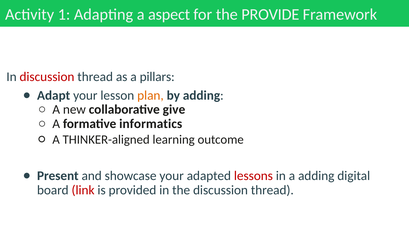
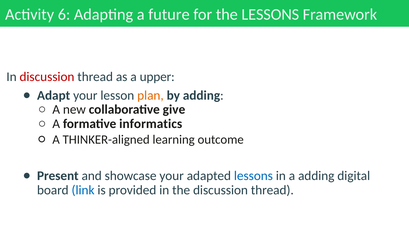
1: 1 -> 6 (64, 15)
aspect: aspect -> future (169, 15)
the PROVIDE: PROVIDE -> LESSONS (270, 15)
pillars: pillars -> upper (157, 77)
lessons colour: red -> blue (253, 176)
link colour: red -> blue (83, 190)
